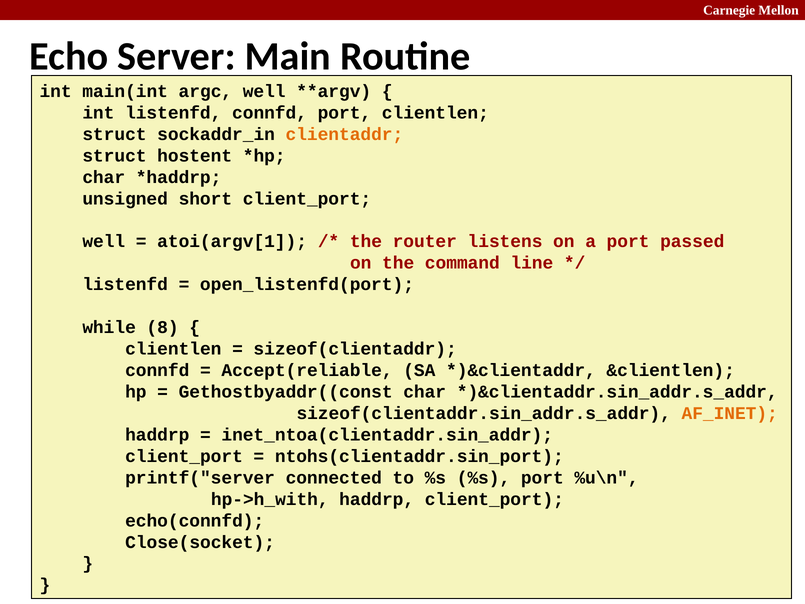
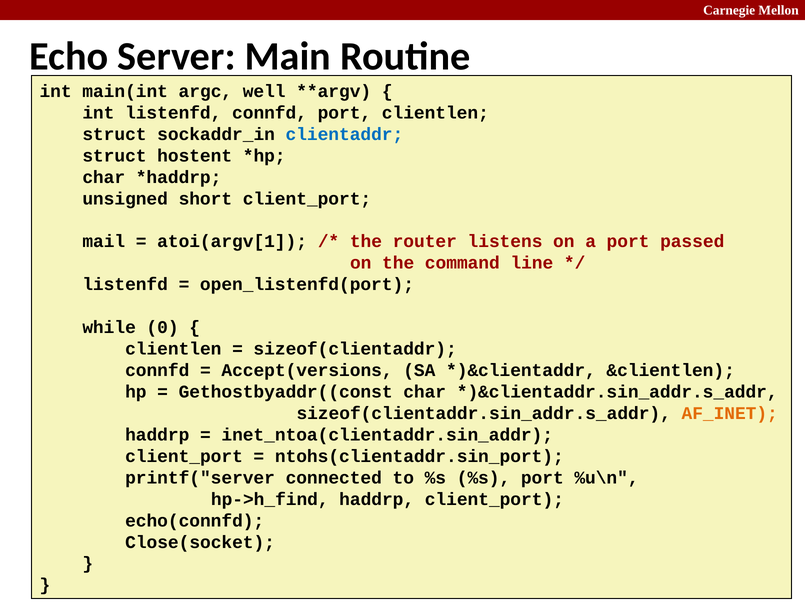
clientaddr colour: orange -> blue (344, 134)
well: well -> mail (104, 241)
8: 8 -> 0 (163, 327)
Accept(reliable: Accept(reliable -> Accept(versions (307, 370)
hp->h_with: hp->h_with -> hp->h_find (270, 499)
